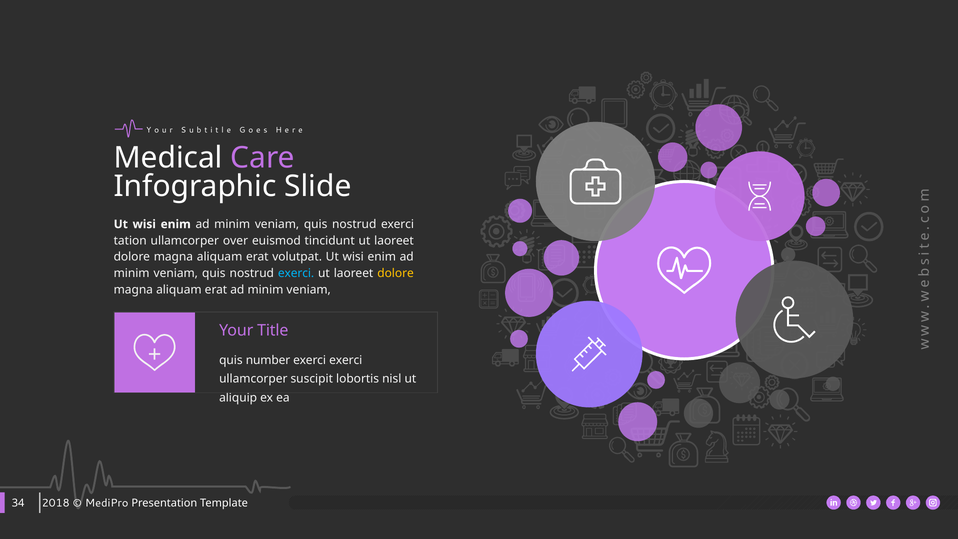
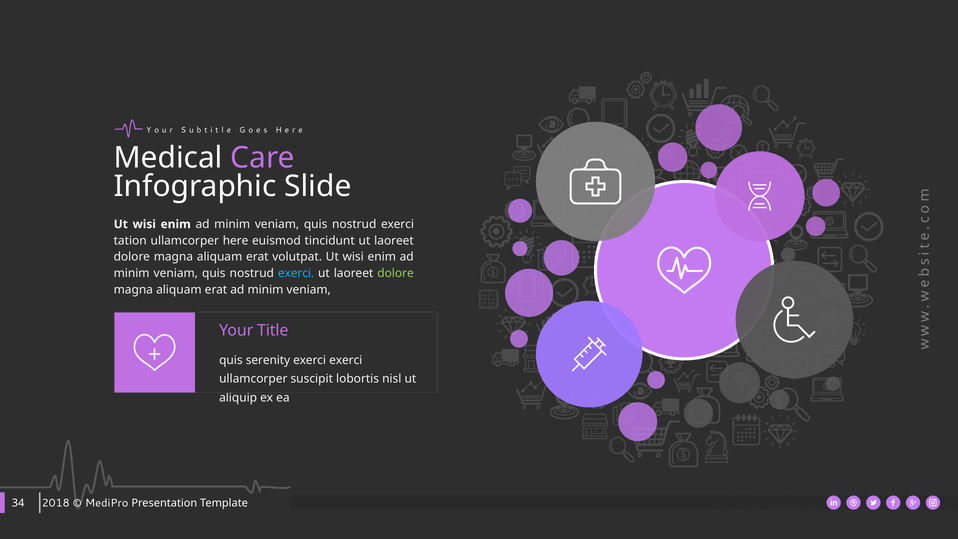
over: over -> here (236, 241)
dolore colour: yellow -> light green (396, 273)
number: number -> serenity (268, 360)
